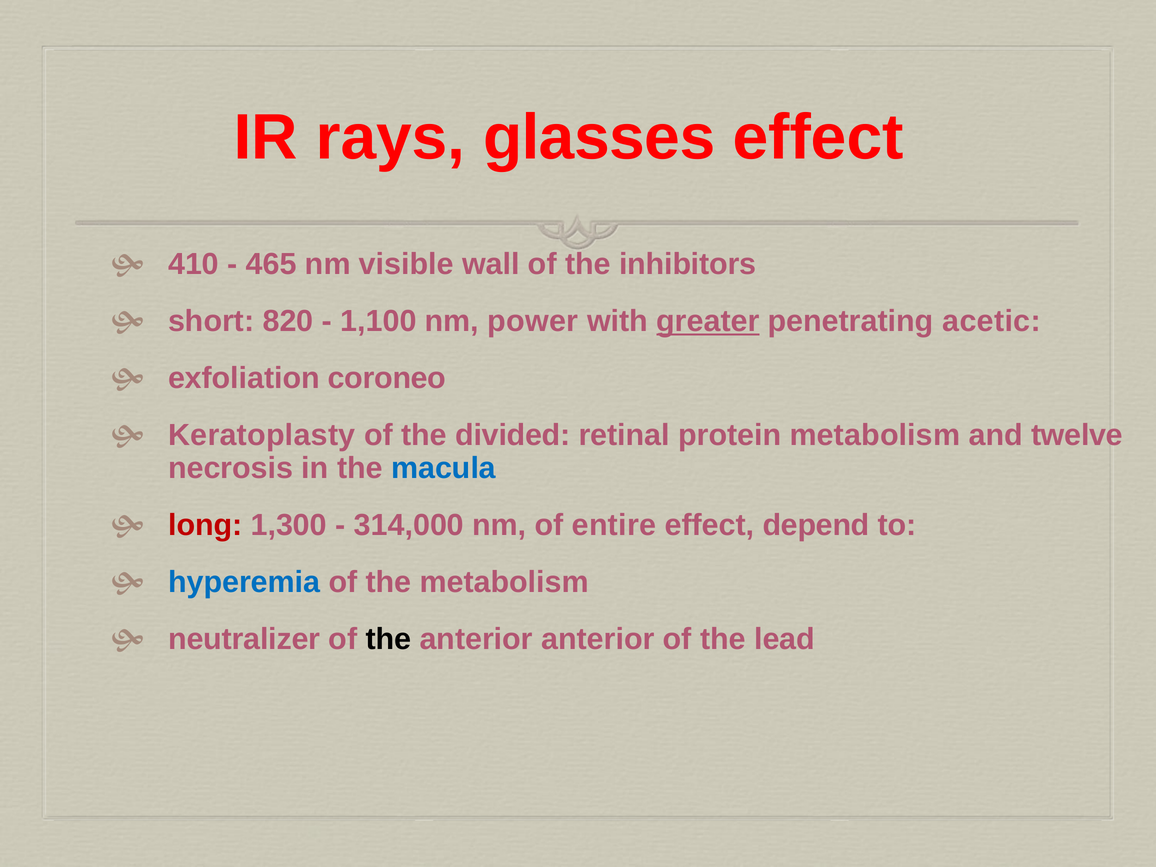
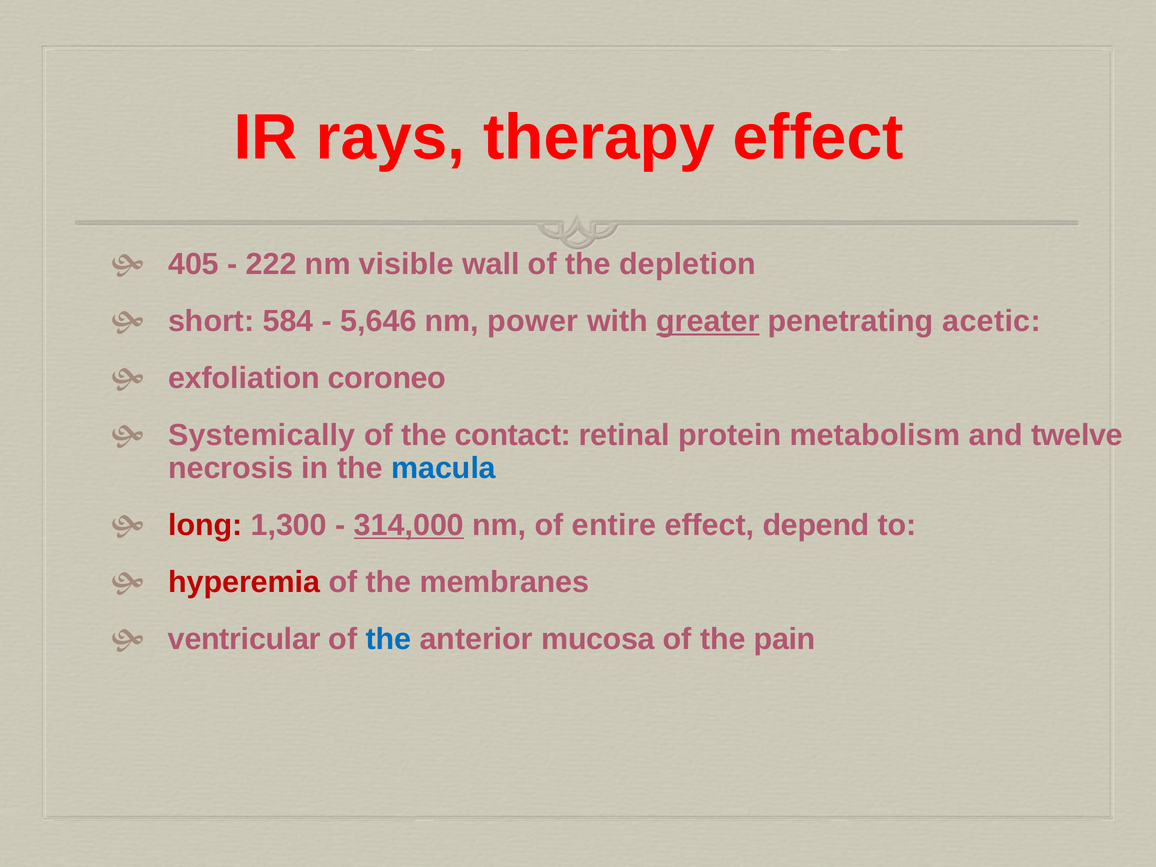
glasses: glasses -> therapy (599, 138)
410: 410 -> 405 (193, 264)
465: 465 -> 222 (271, 264)
inhibitors: inhibitors -> depletion (688, 264)
820: 820 -> 584 (288, 321)
1,100: 1,100 -> 5,646 (378, 321)
Keratoplasty: Keratoplasty -> Systemically (262, 435)
divided: divided -> contact (513, 435)
314,000 underline: none -> present (409, 525)
hyperemia colour: blue -> red (244, 582)
the metabolism: metabolism -> membranes (504, 582)
neutralizer: neutralizer -> ventricular (244, 639)
the colour: black -> blue (388, 639)
anterior anterior: anterior -> mucosa (598, 639)
lead: lead -> pain (785, 639)
